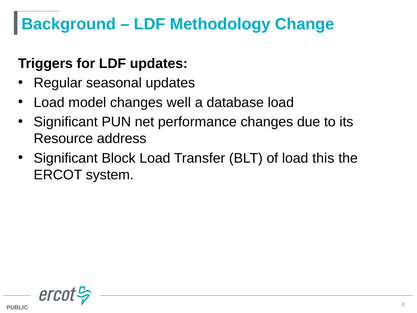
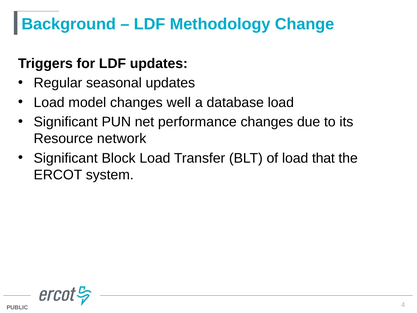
address: address -> network (122, 139)
this: this -> that (323, 158)
